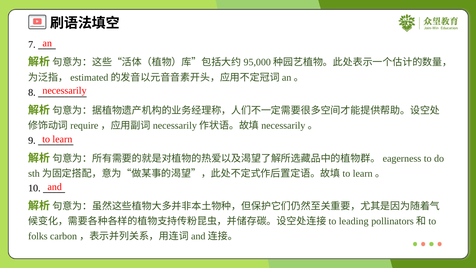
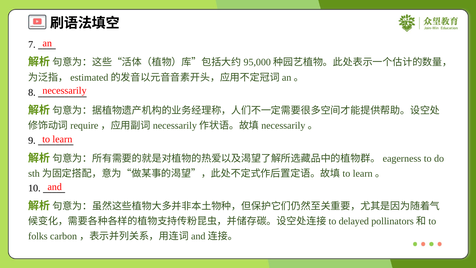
leading: leading -> delayed (354, 221)
